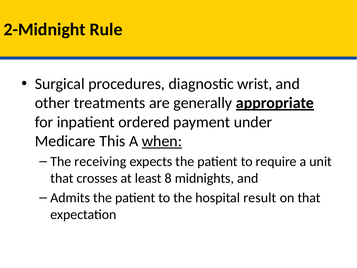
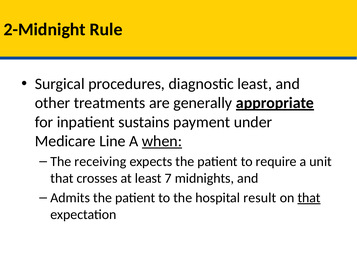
diagnostic wrist: wrist -> least (255, 84)
ordered: ordered -> sustains (144, 122)
This: This -> Line (112, 141)
8: 8 -> 7 (168, 178)
that underline: none -> present (309, 198)
